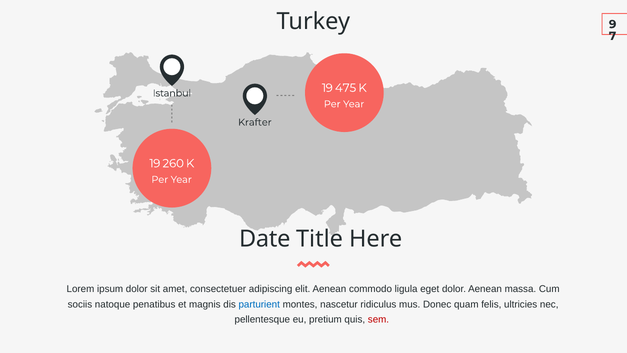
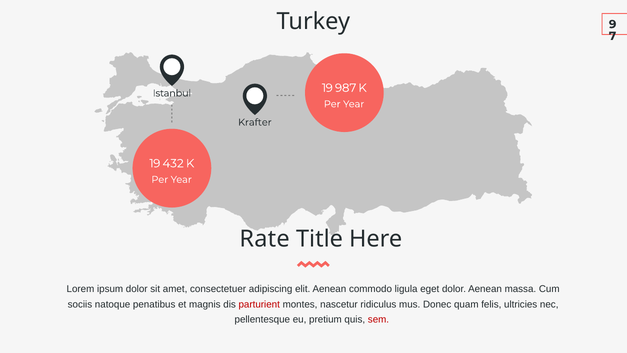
475: 475 -> 987 (346, 88)
260: 260 -> 432 (173, 163)
Date: Date -> Rate (265, 239)
parturient colour: blue -> red (259, 304)
